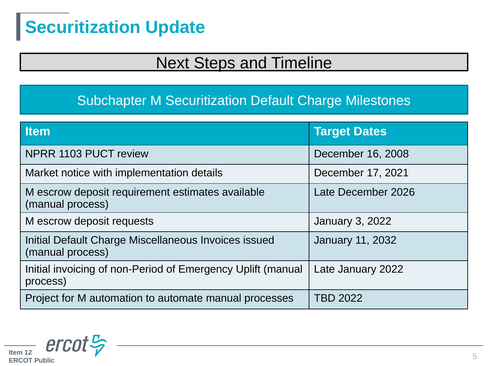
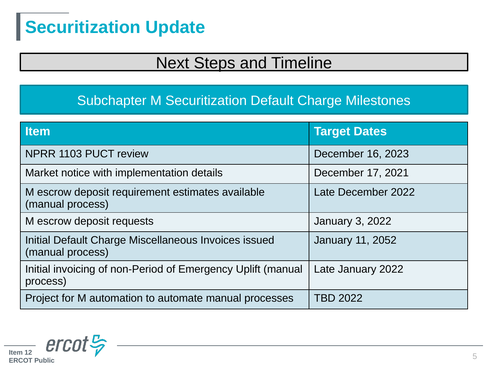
2008: 2008 -> 2023 (397, 154)
December 2026: 2026 -> 2022 (403, 192)
2032: 2032 -> 2052 (385, 240)
